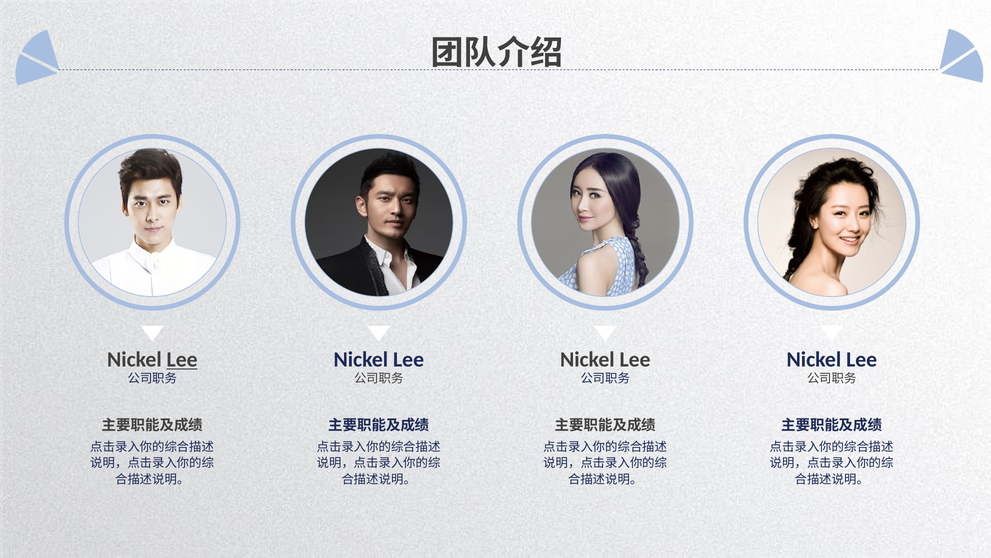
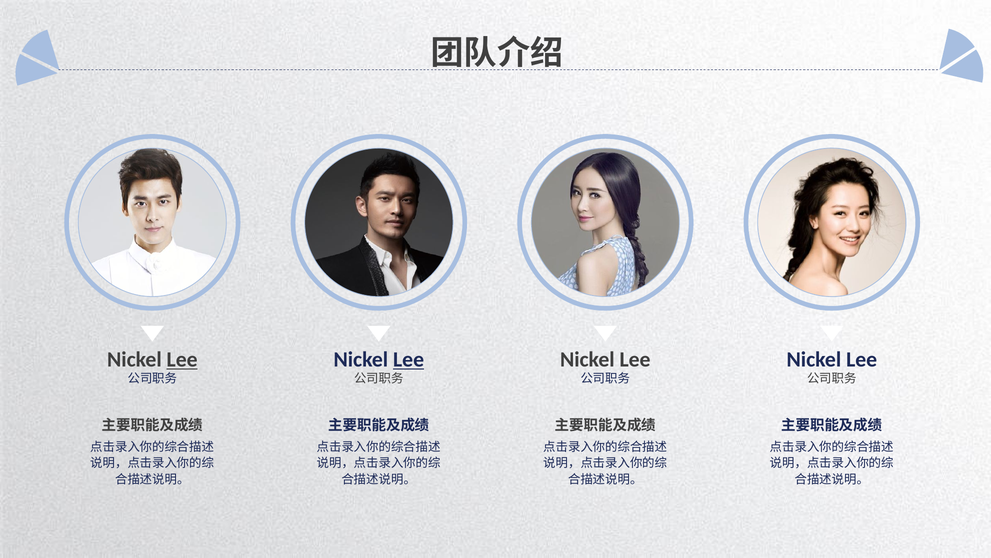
Lee underline: none -> present (409, 359)
